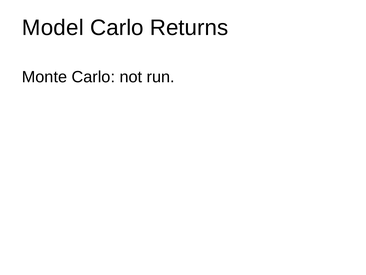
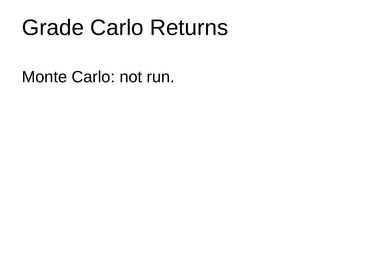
Model: Model -> Grade (53, 28)
